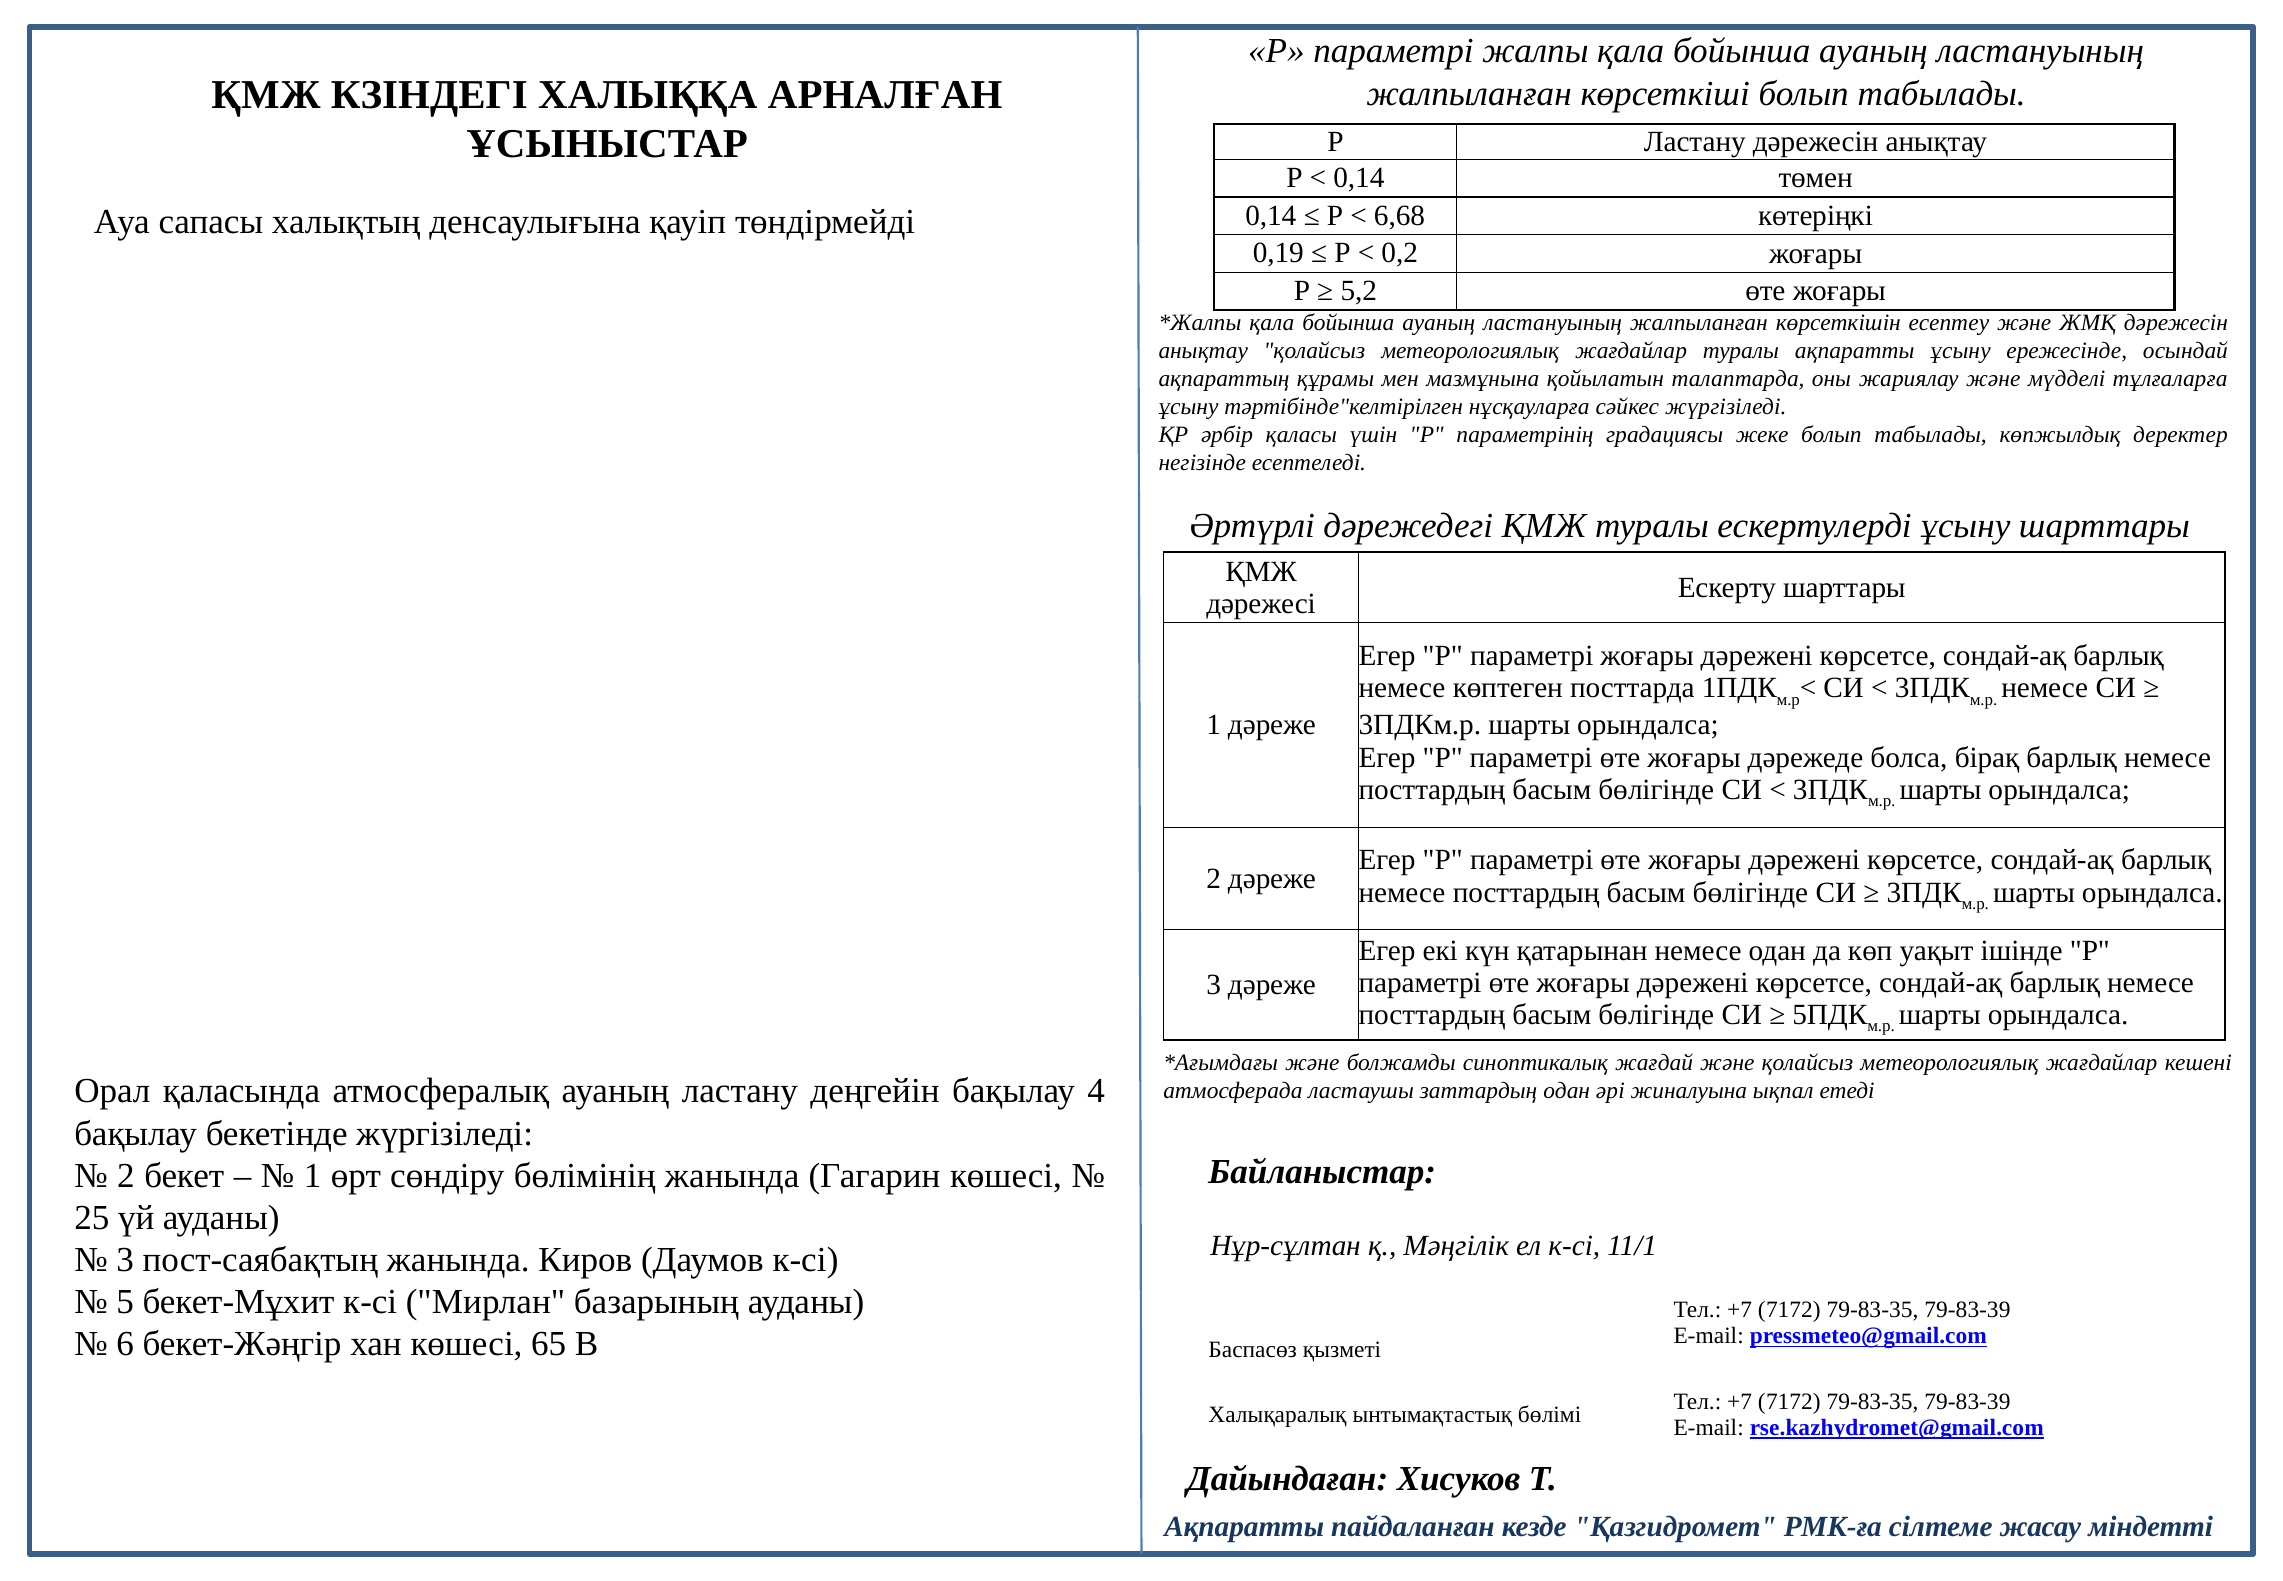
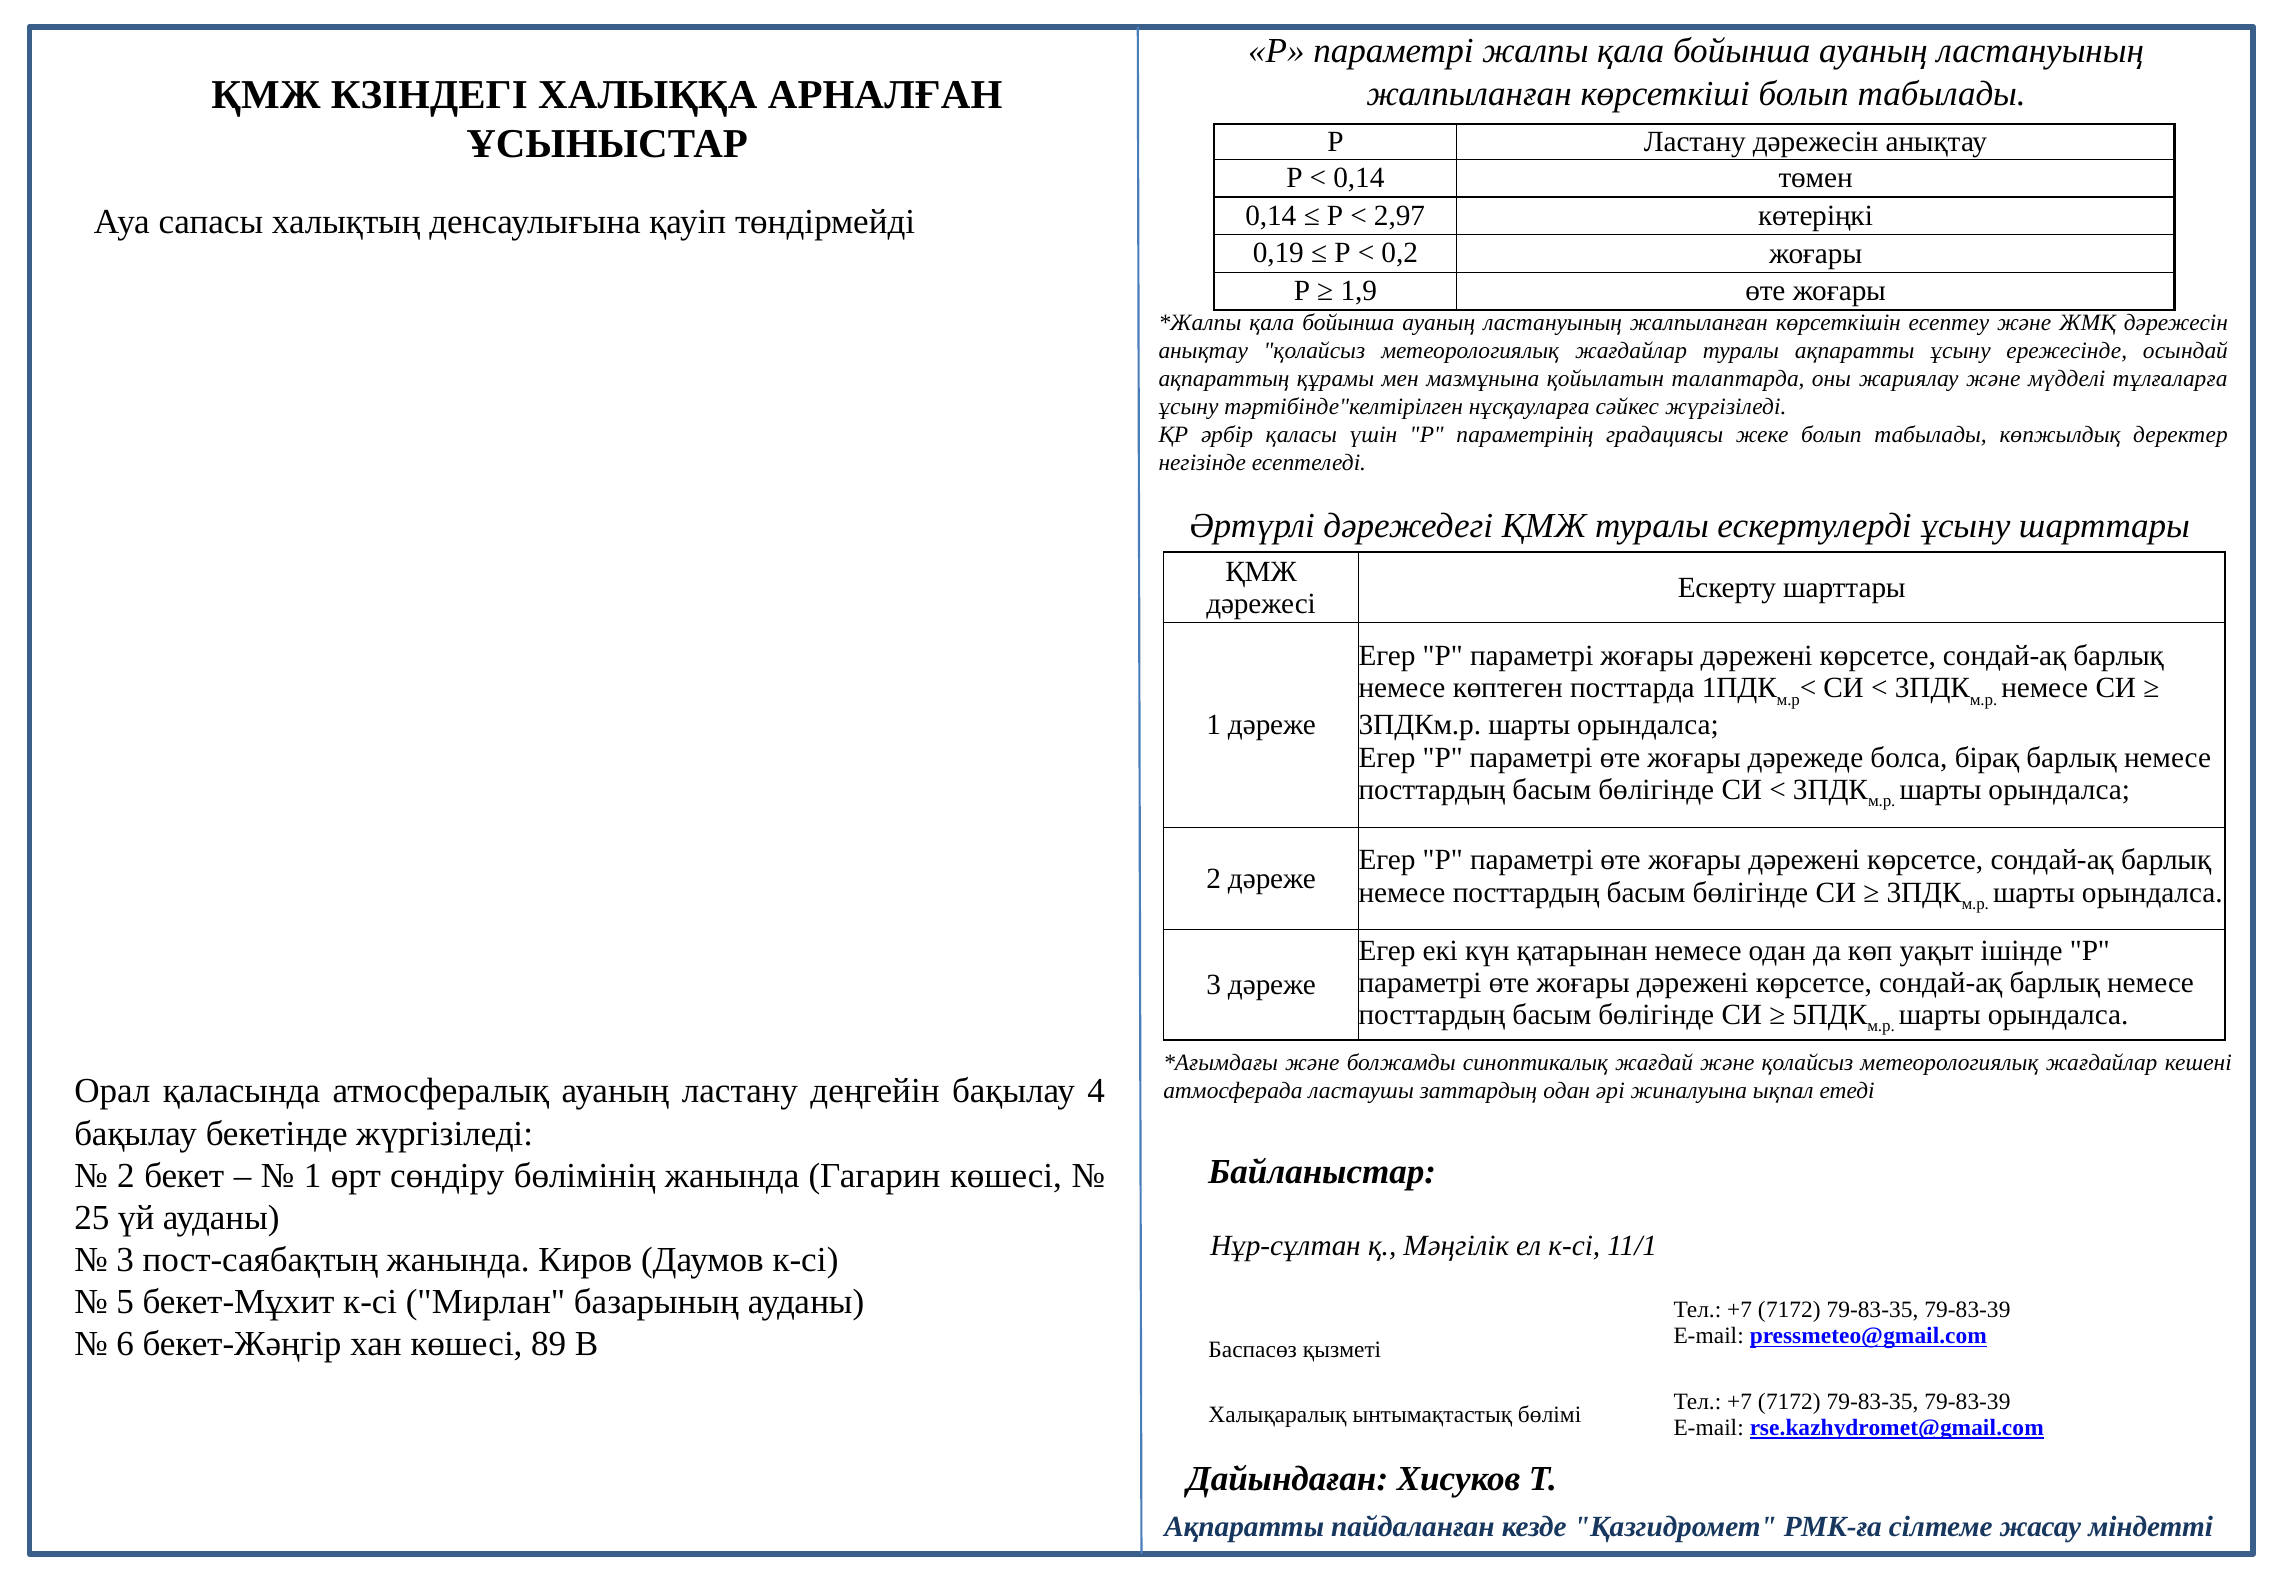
6,68: 6,68 -> 2,97 (1400, 215)
5,2: 5,2 -> 1,9 (1359, 291)
65: 65 -> 89 (549, 1344)
